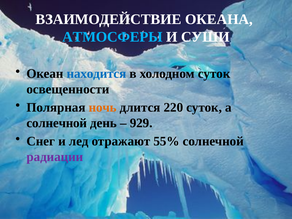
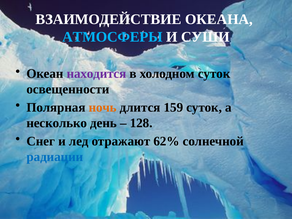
находится colour: blue -> purple (97, 74)
220: 220 -> 159 (173, 107)
солнечной: солнечной -> несколько (57, 123)
929: 929 -> 128 (141, 123)
55%: 55% -> 62% (166, 141)
радиации colour: purple -> blue (55, 157)
